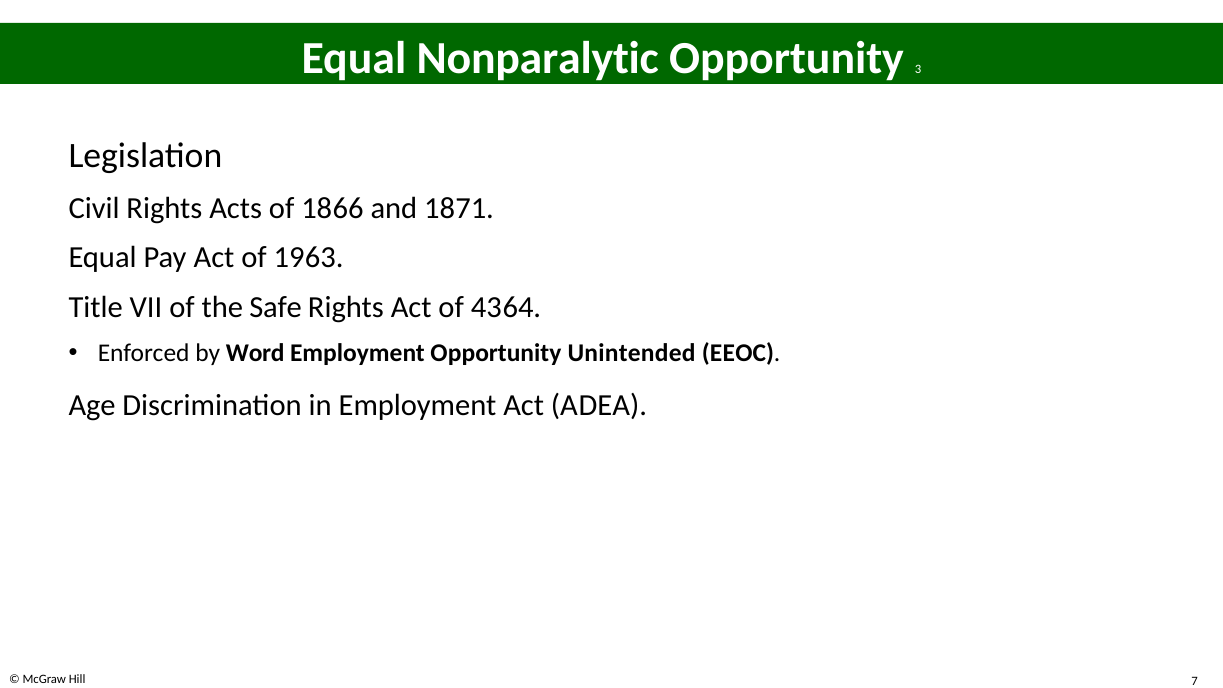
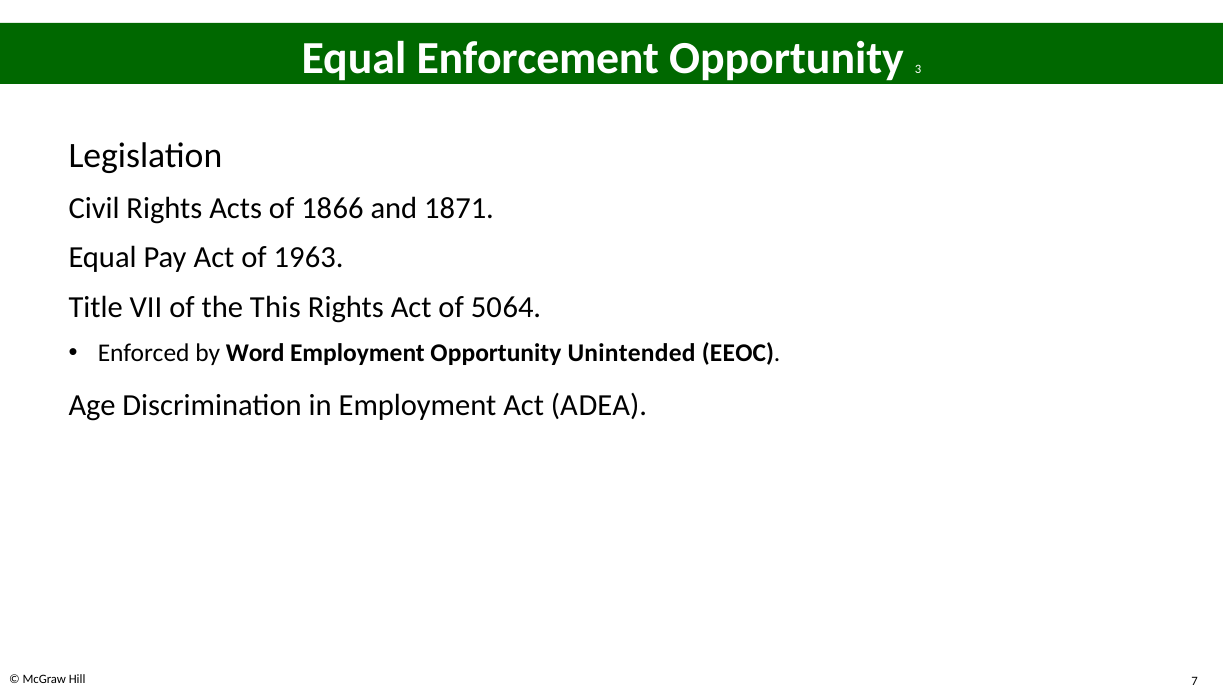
Nonparalytic: Nonparalytic -> Enforcement (538, 58)
Safe: Safe -> This (275, 307)
43: 43 -> 50 (486, 307)
